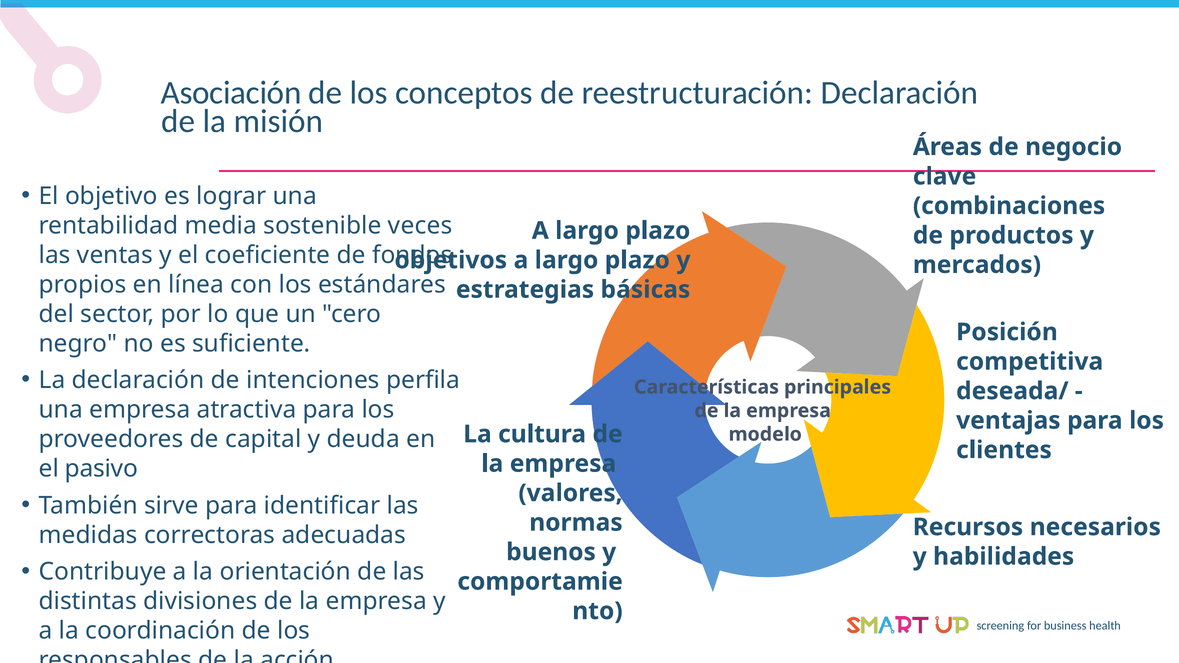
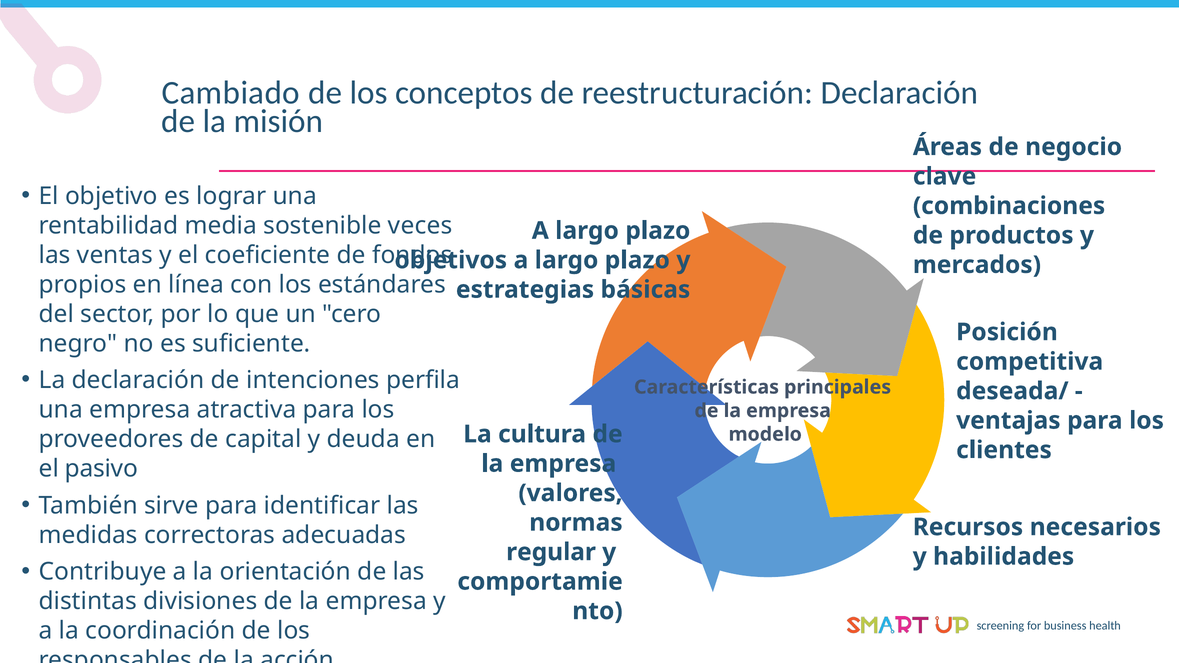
Asociación: Asociación -> Cambiado (231, 93)
buenos: buenos -> regular (551, 552)
